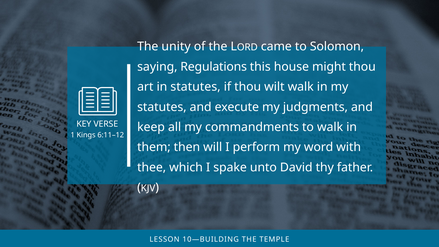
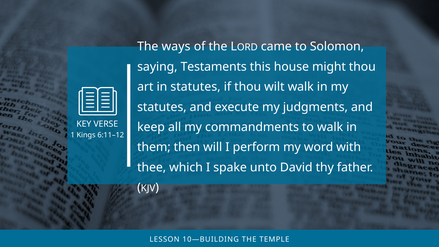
unity: unity -> ways (176, 47)
Regulations: Regulations -> Testaments (214, 67)
